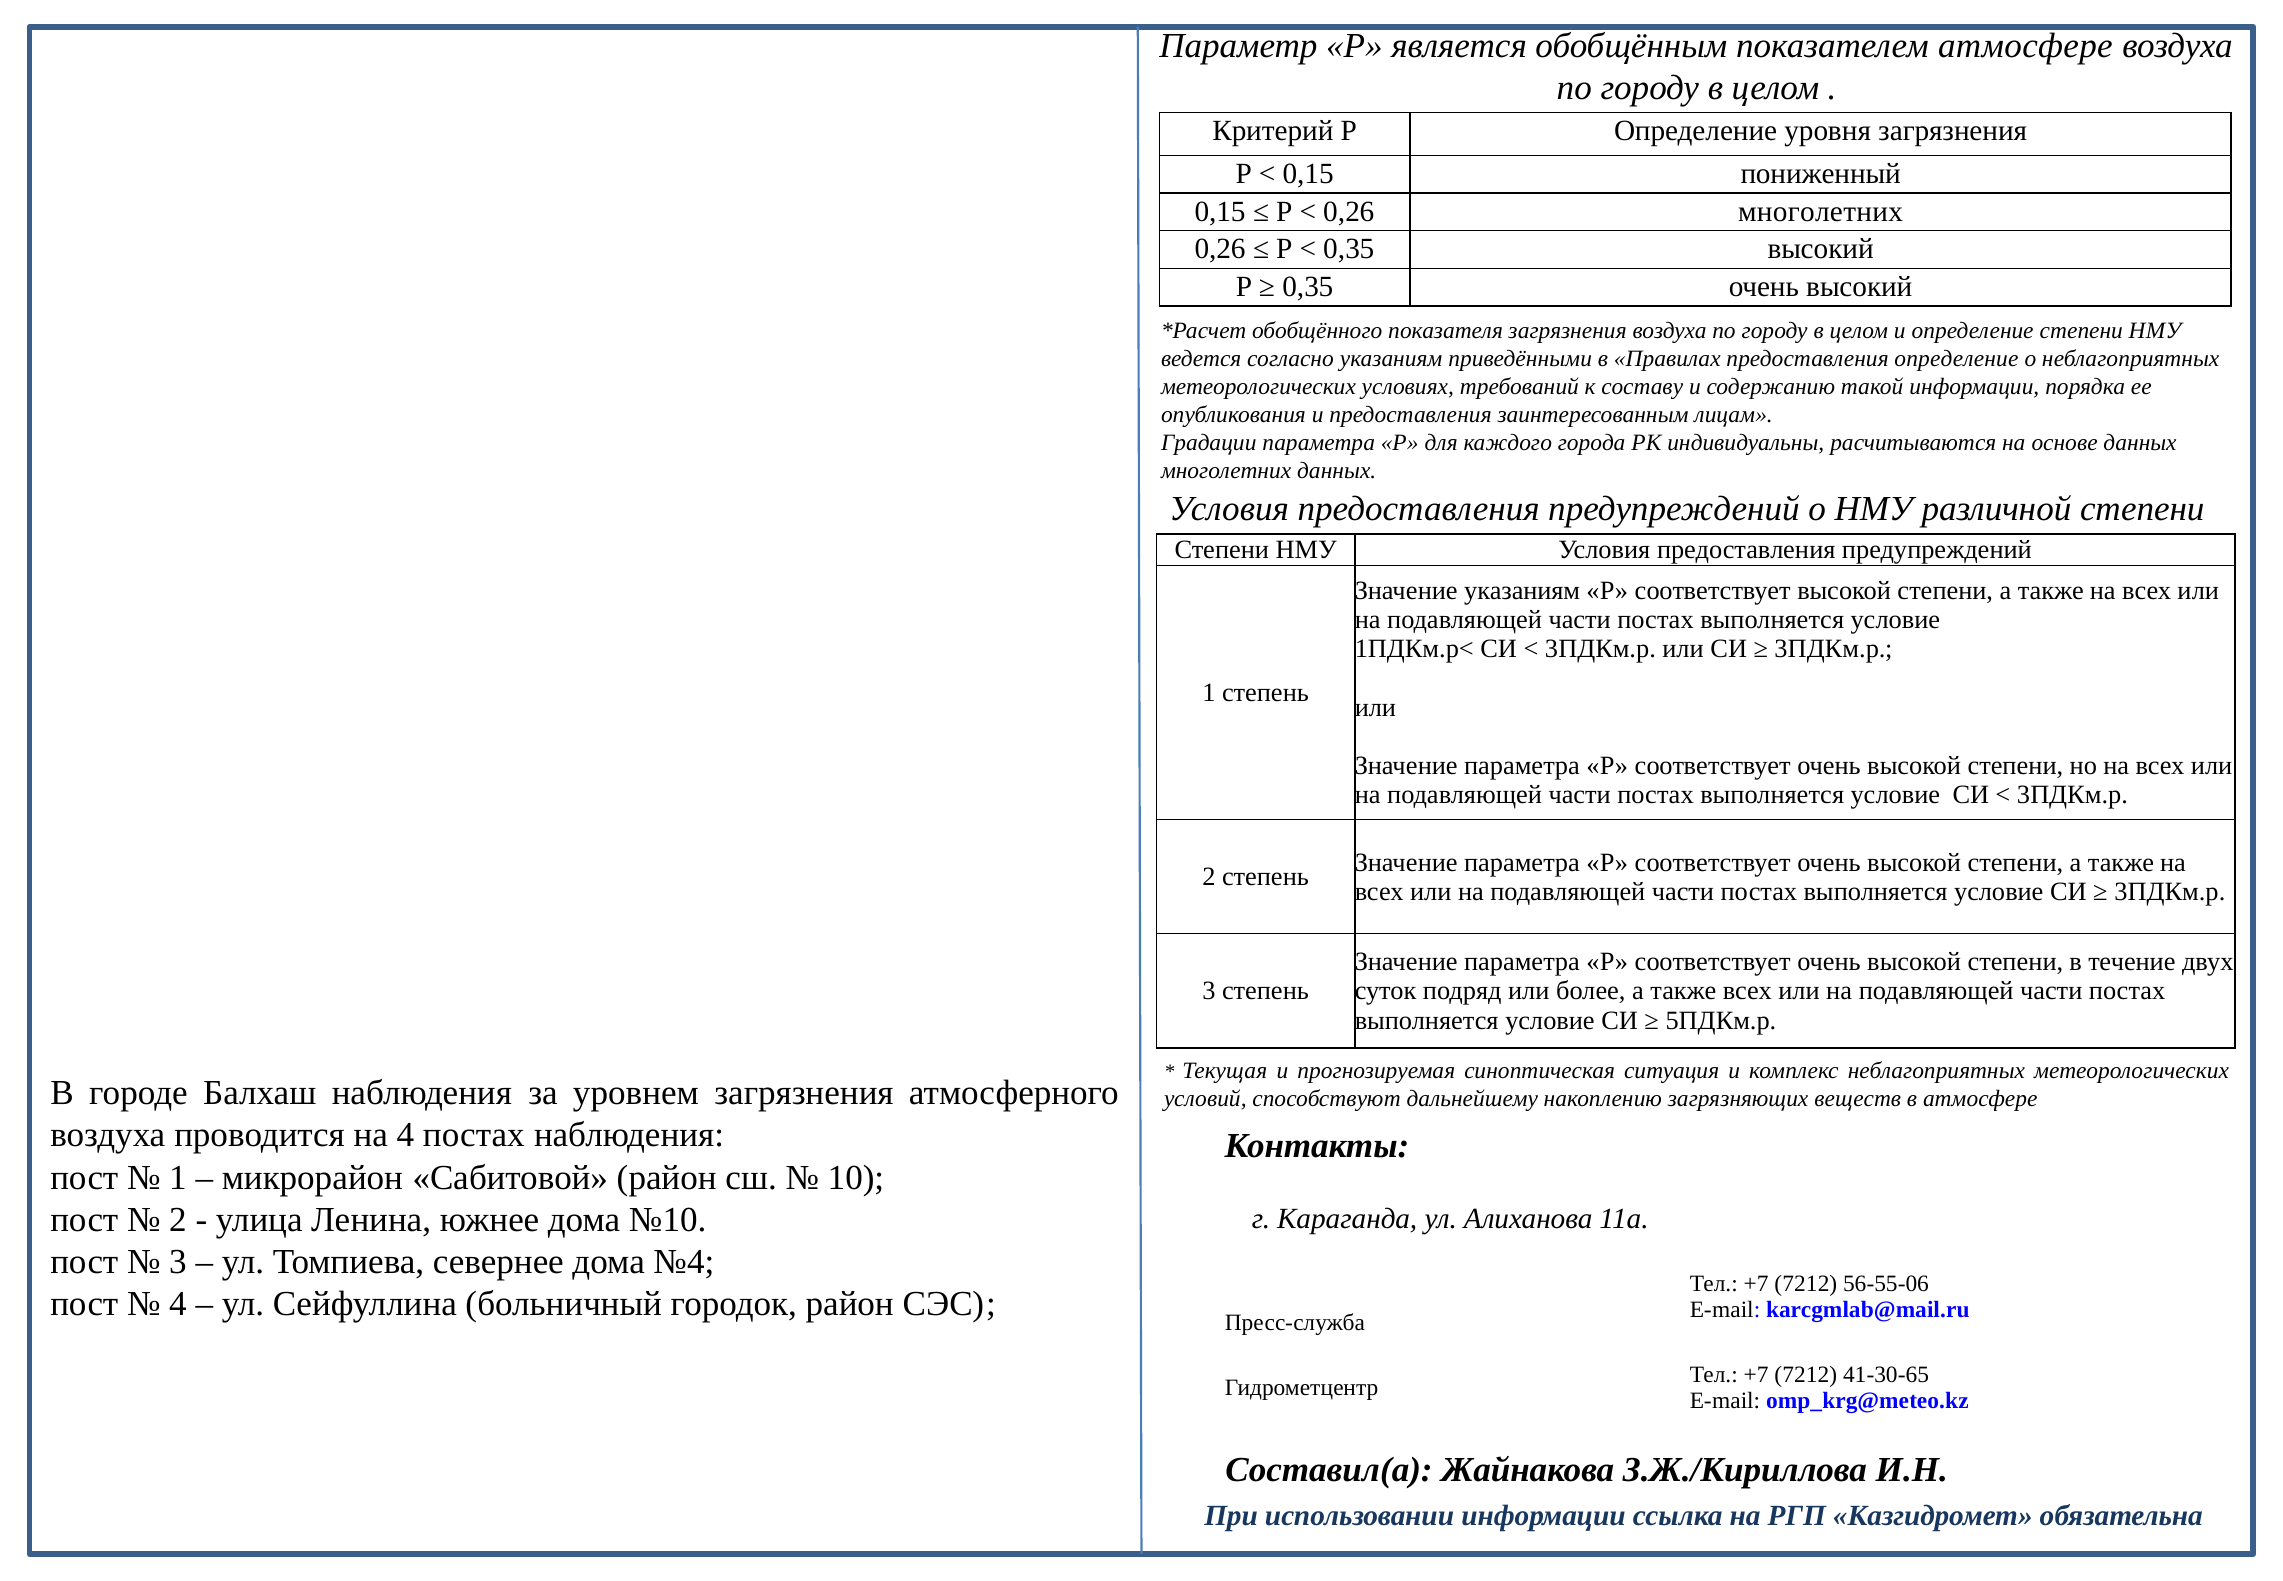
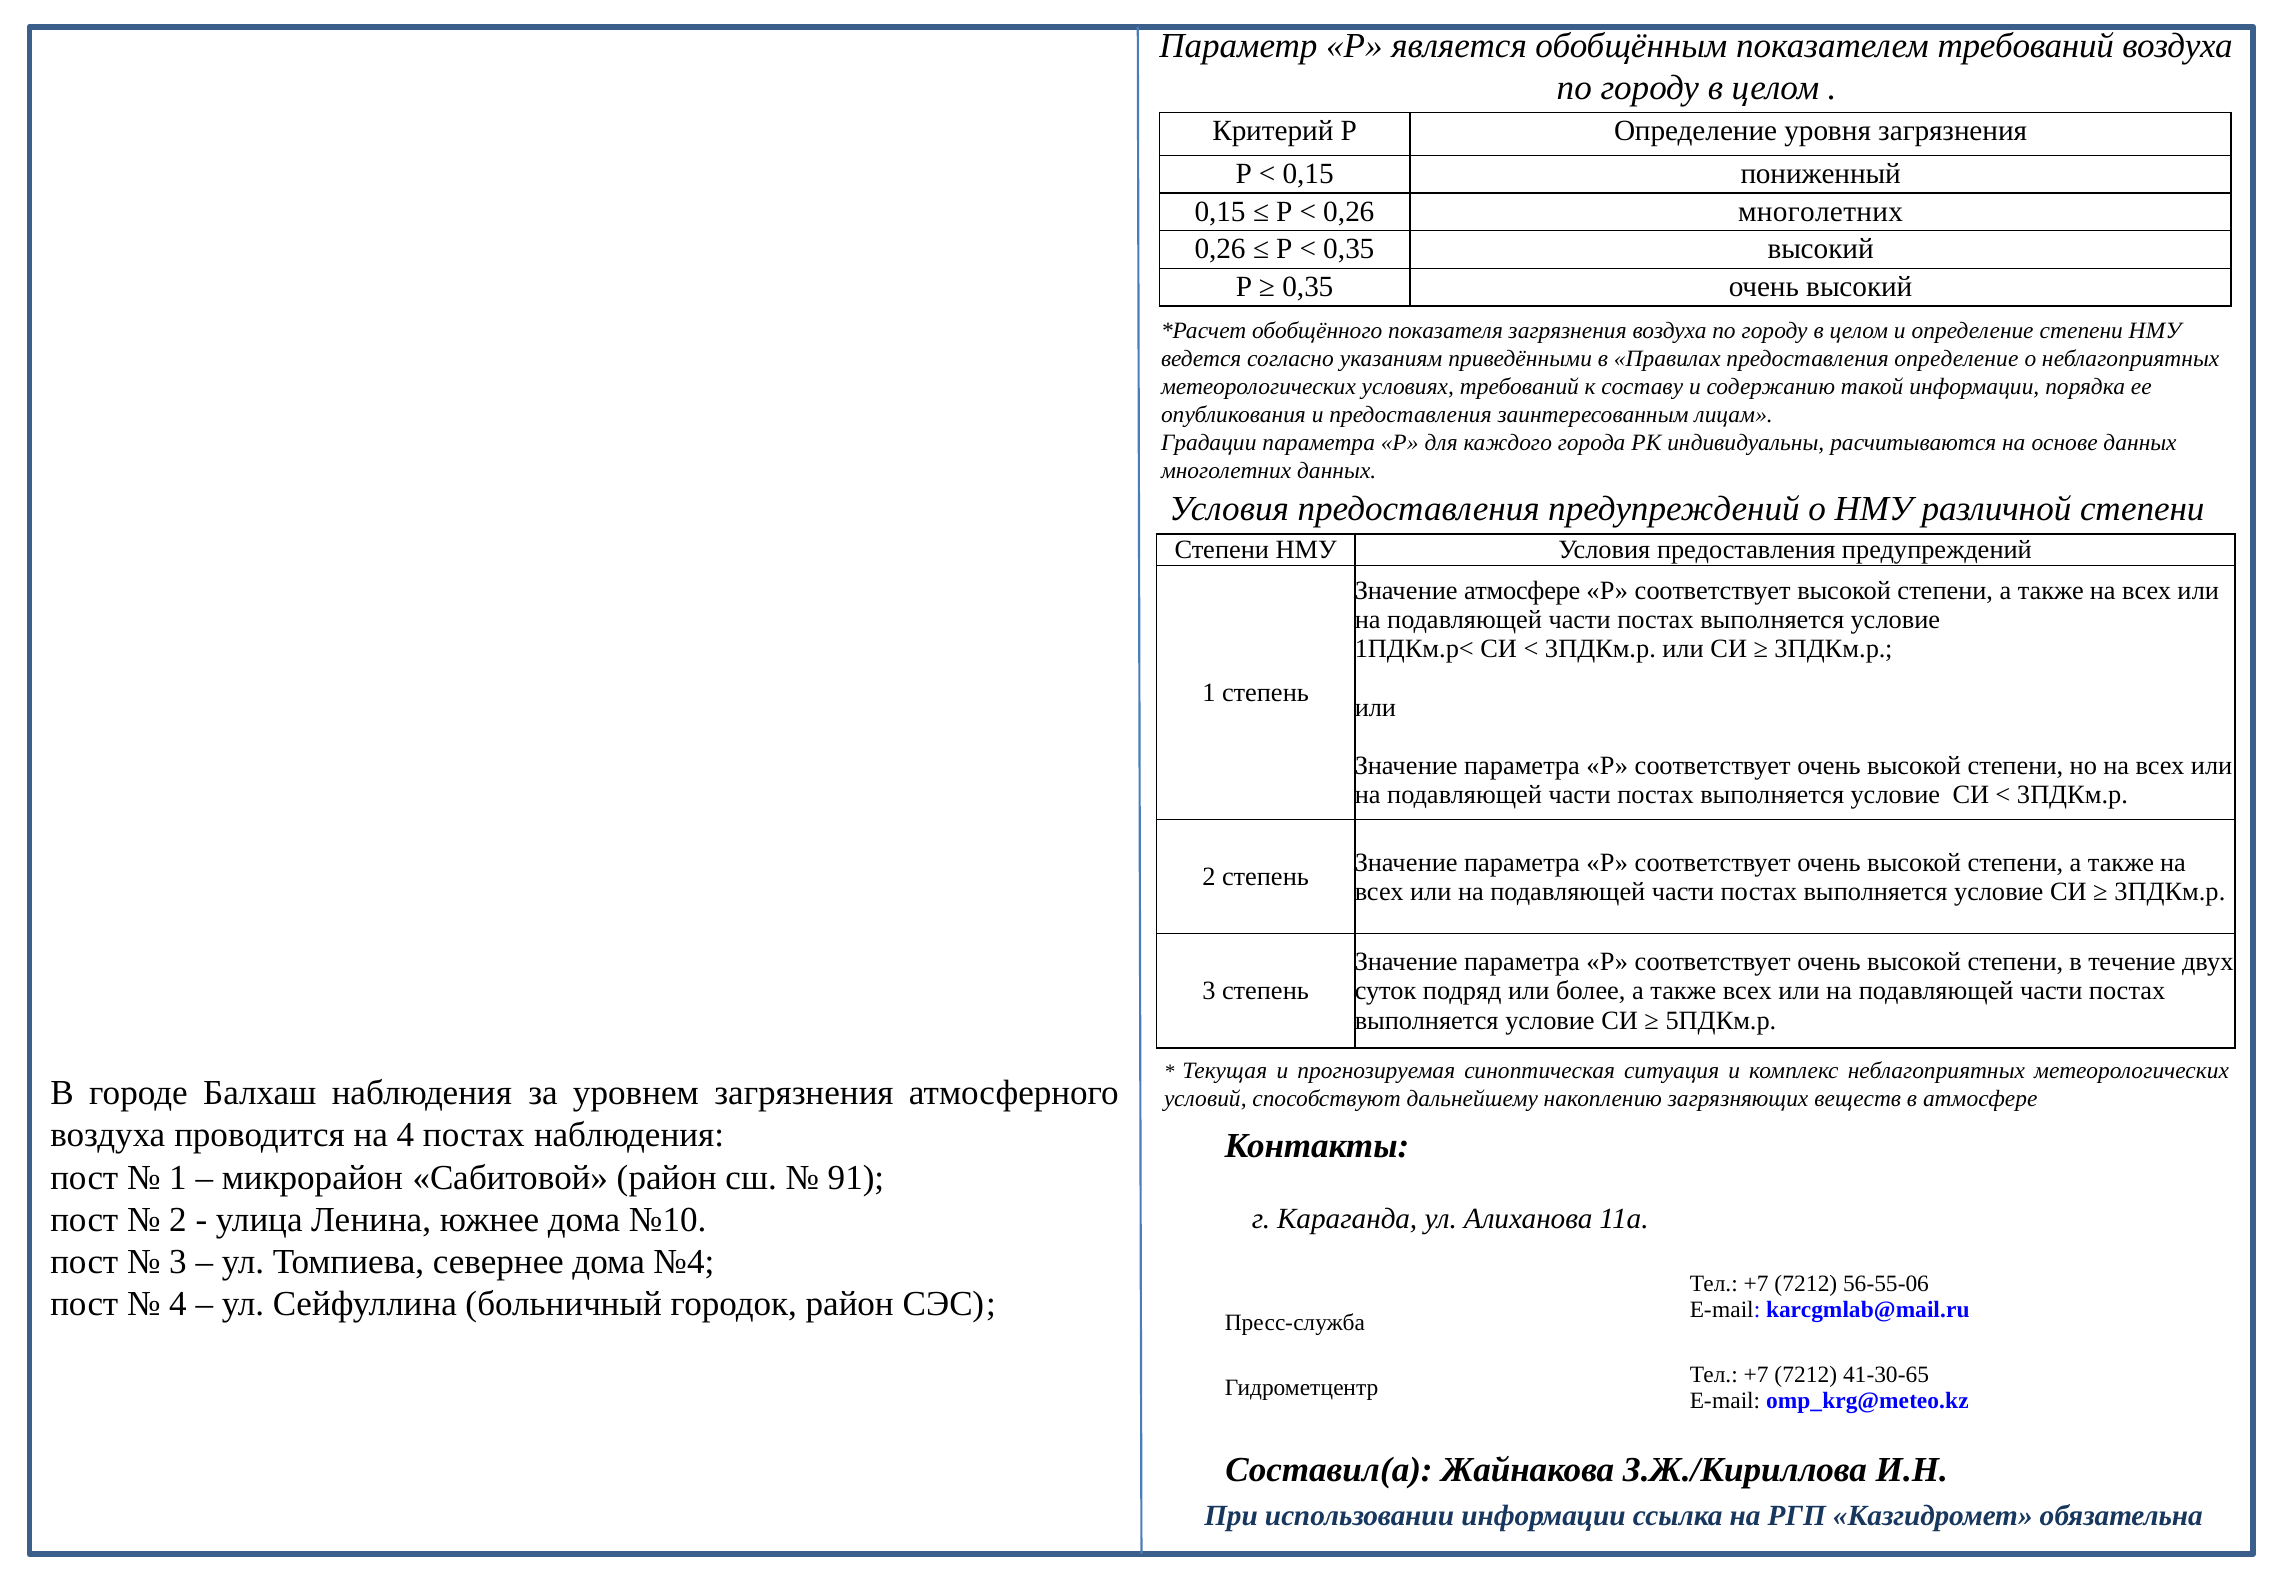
показателем атмосфере: атмосфере -> требований (2026, 46)
Значение указаниям: указаниям -> атмосфере (1522, 590)
10: 10 -> 91 (856, 1177)
